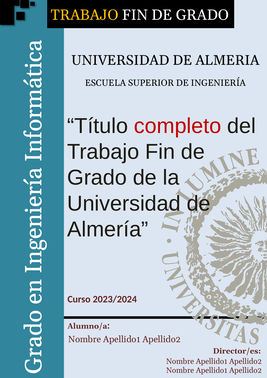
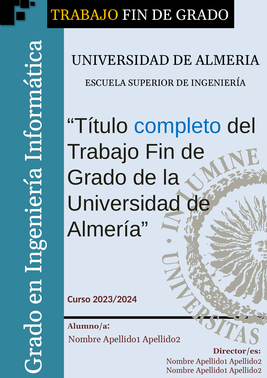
completo colour: red -> blue (178, 126)
